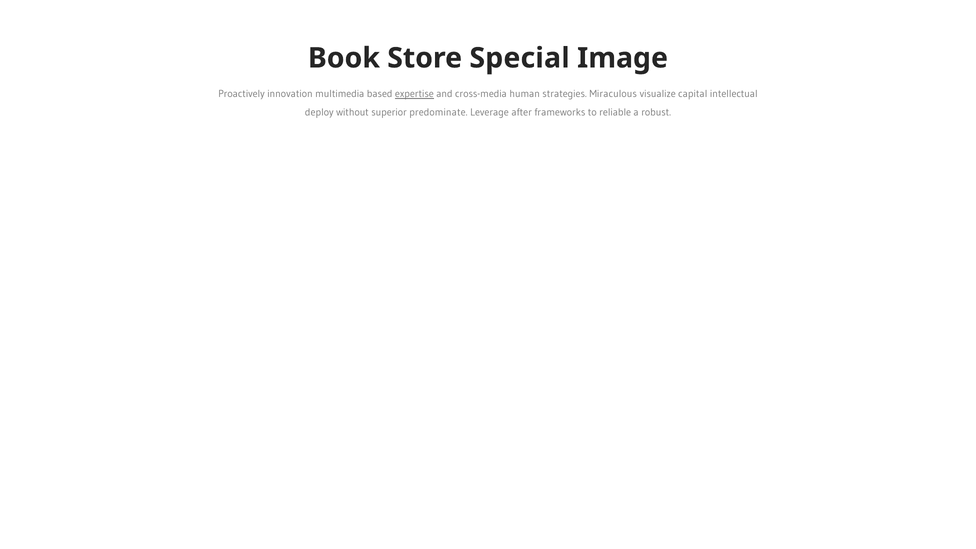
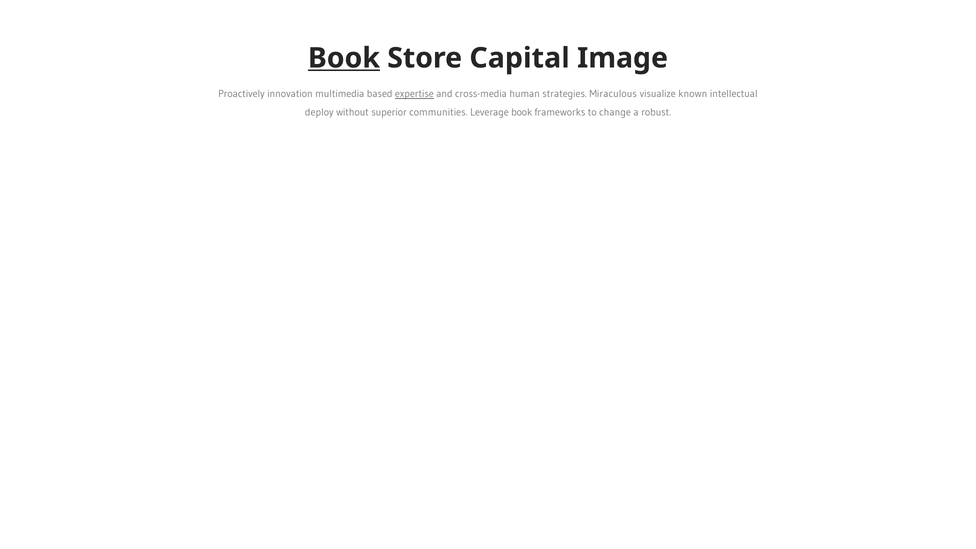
Book underline: none -> present (344, 58)
Special: Special -> Capital (520, 58)
capital: capital -> known (693, 94)
predominate: predominate -> communities (438, 112)
Leverage after: after -> book (522, 112)
reliable: reliable -> change (615, 112)
